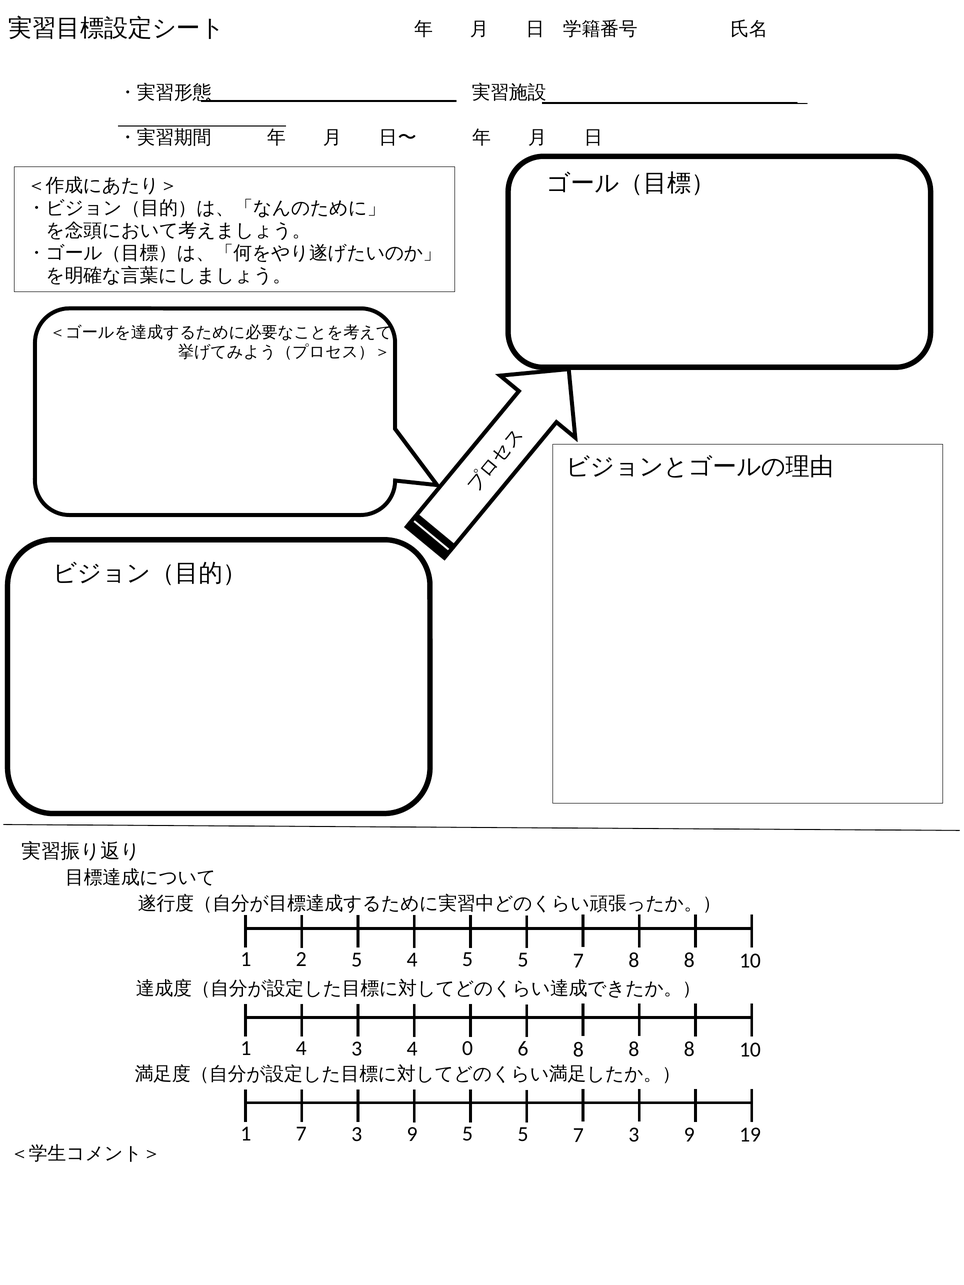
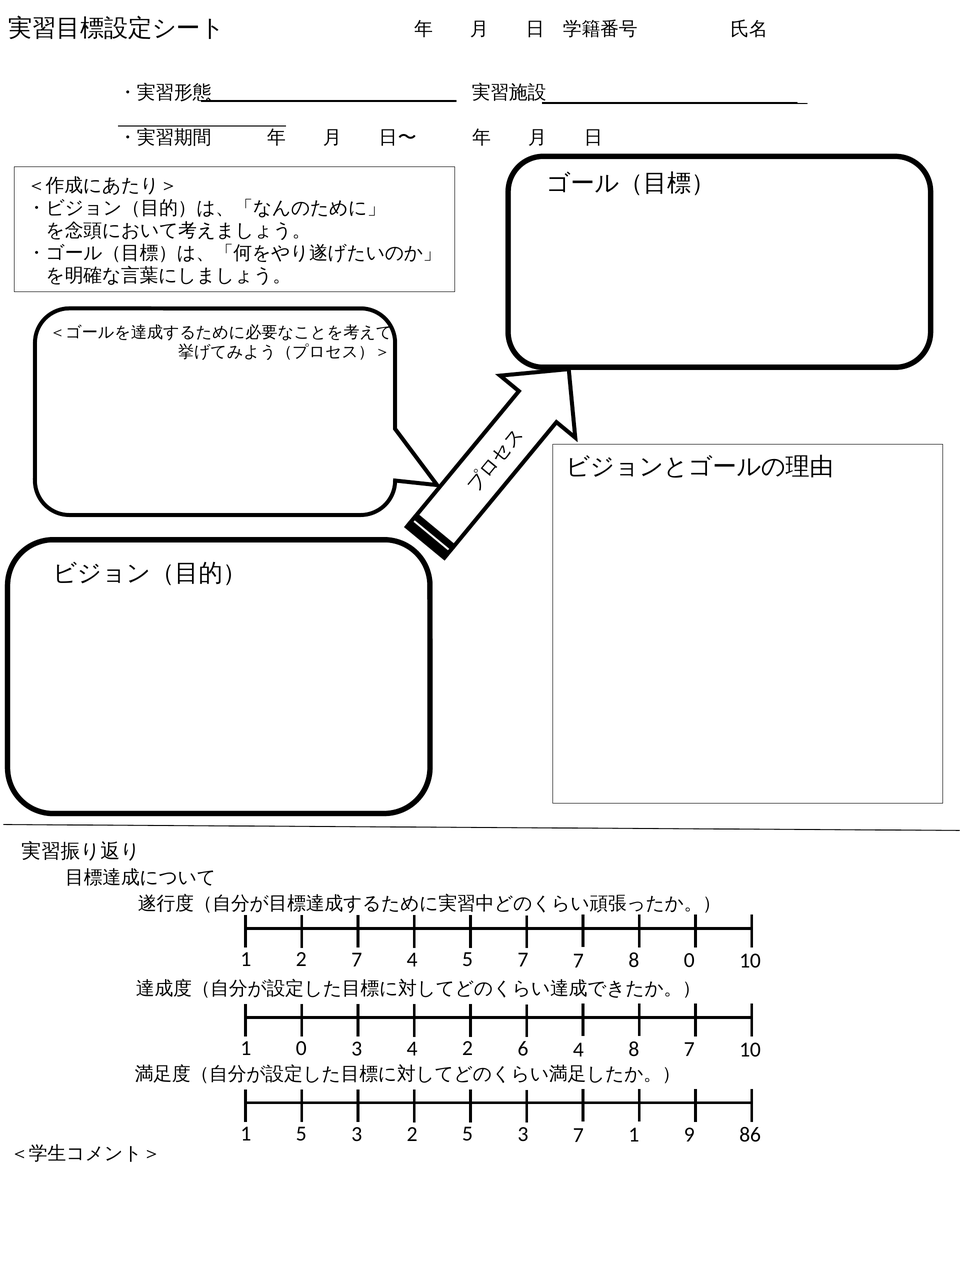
2 5: 5 -> 7 (357, 960)
4 5 5: 5 -> 7 (523, 960)
7 8 8: 8 -> 0 (689, 961)
1 4: 4 -> 0 (301, 1049)
4 0: 0 -> 2 (468, 1048)
6 8: 8 -> 4 (578, 1050)
8: 8 -> 7 (689, 1050)
1 7: 7 -> 5 (301, 1134)
9: 9 -> 2 (412, 1134)
5: 5 -> 3 (523, 1135)
3: 3 -> 1 (634, 1135)
19: 19 -> 86 (750, 1135)
